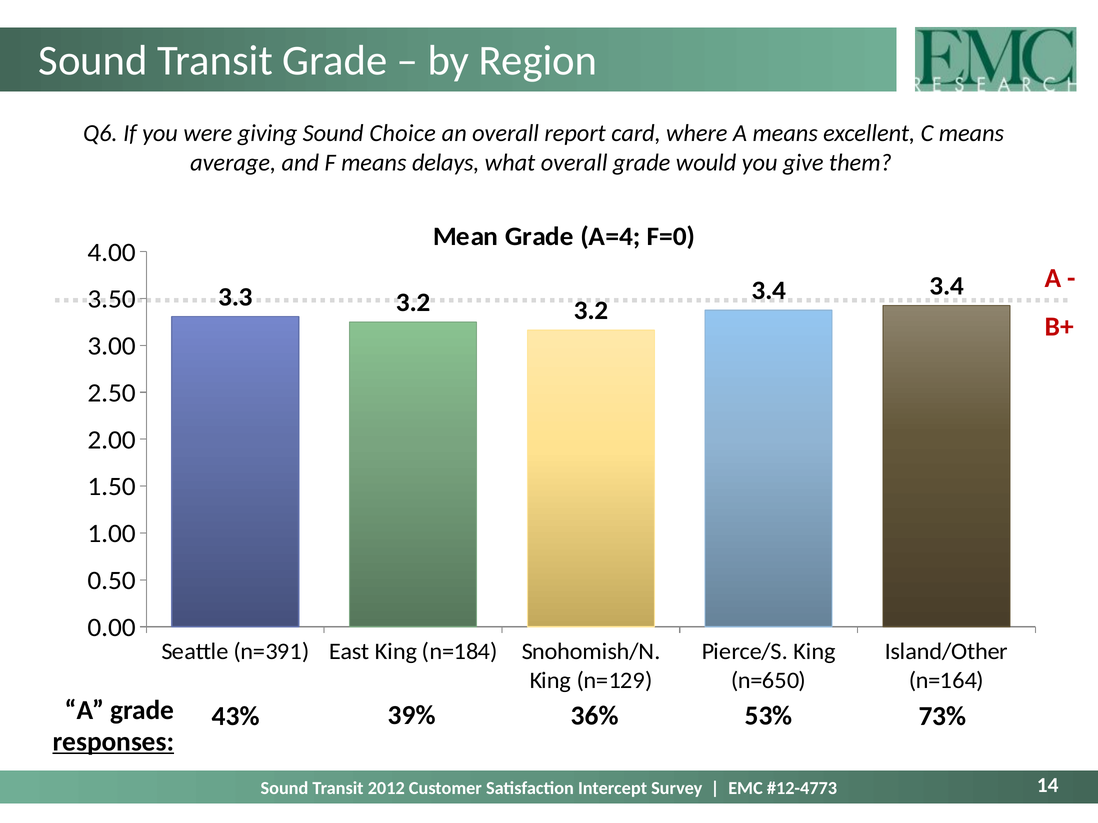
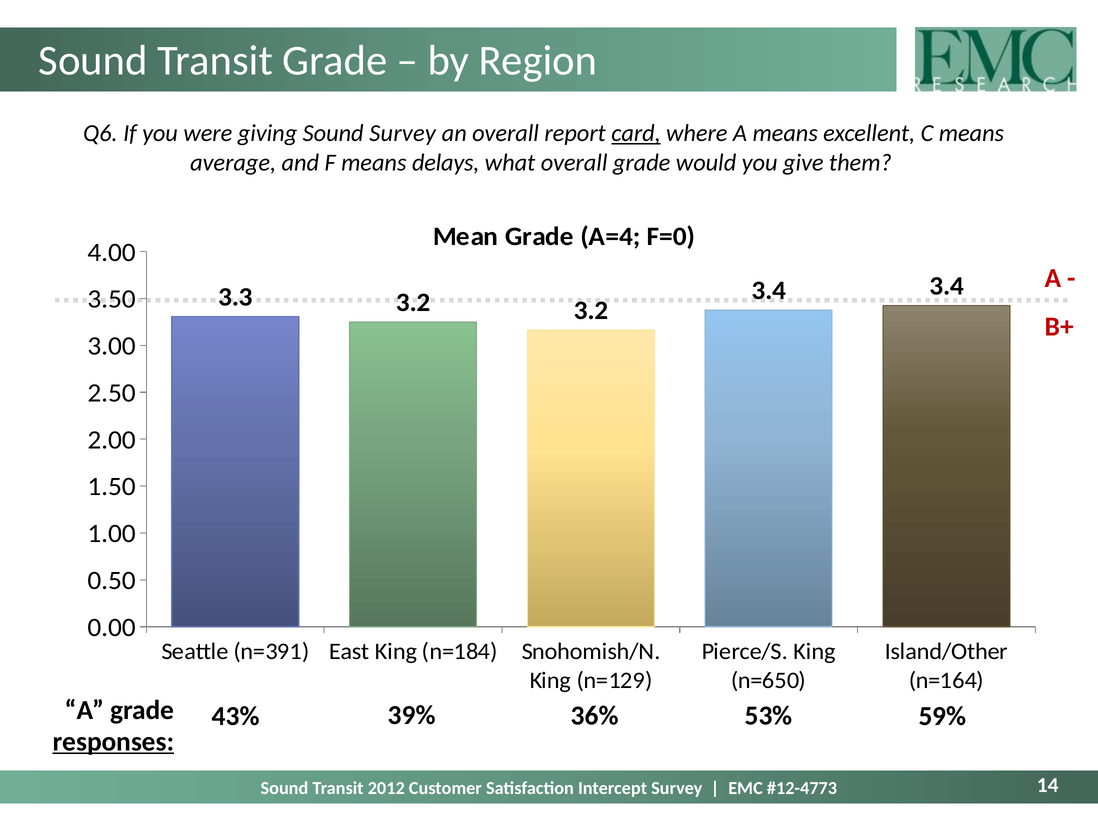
Sound Choice: Choice -> Survey (403, 133)
card underline: none -> present (636, 133)
73%: 73% -> 59% (942, 716)
